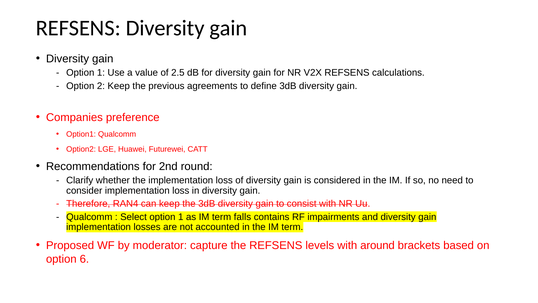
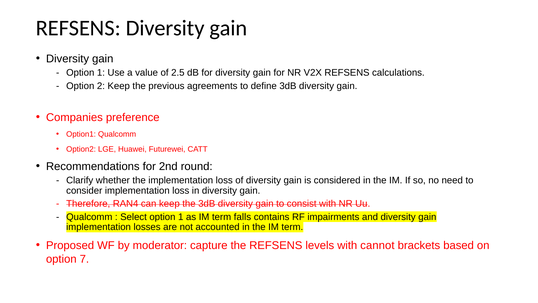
around: around -> cannot (377, 245)
6: 6 -> 7 (84, 259)
